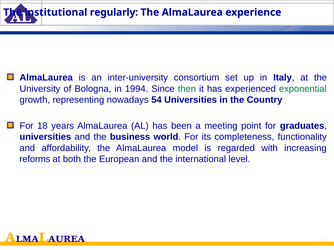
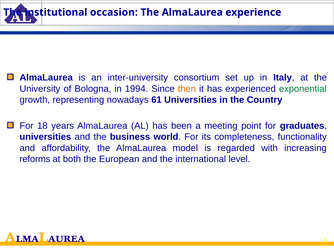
regularly: regularly -> occasion (114, 12)
then colour: green -> orange (187, 89)
54: 54 -> 61 (156, 100)
